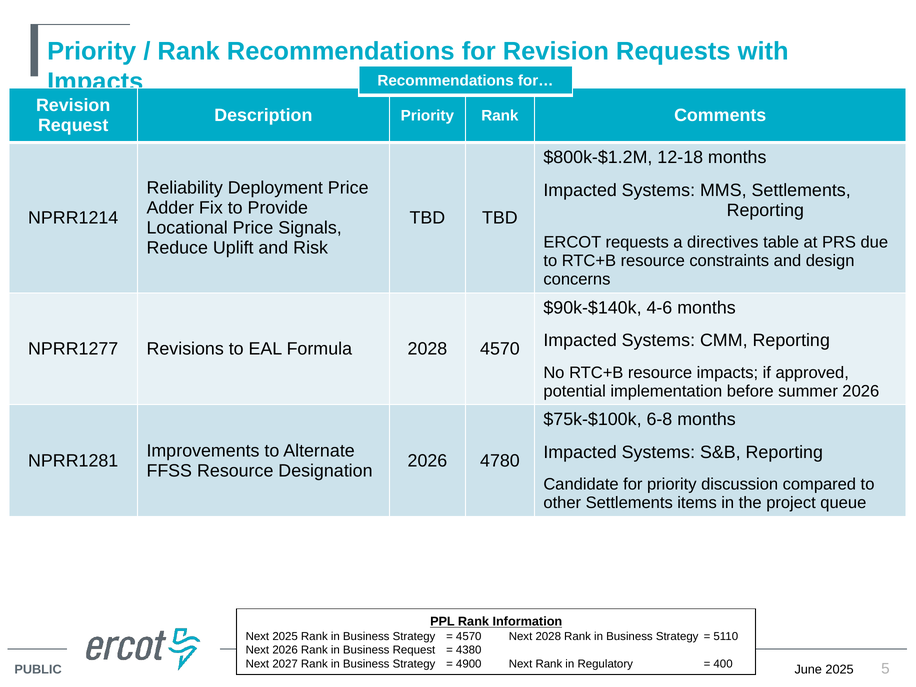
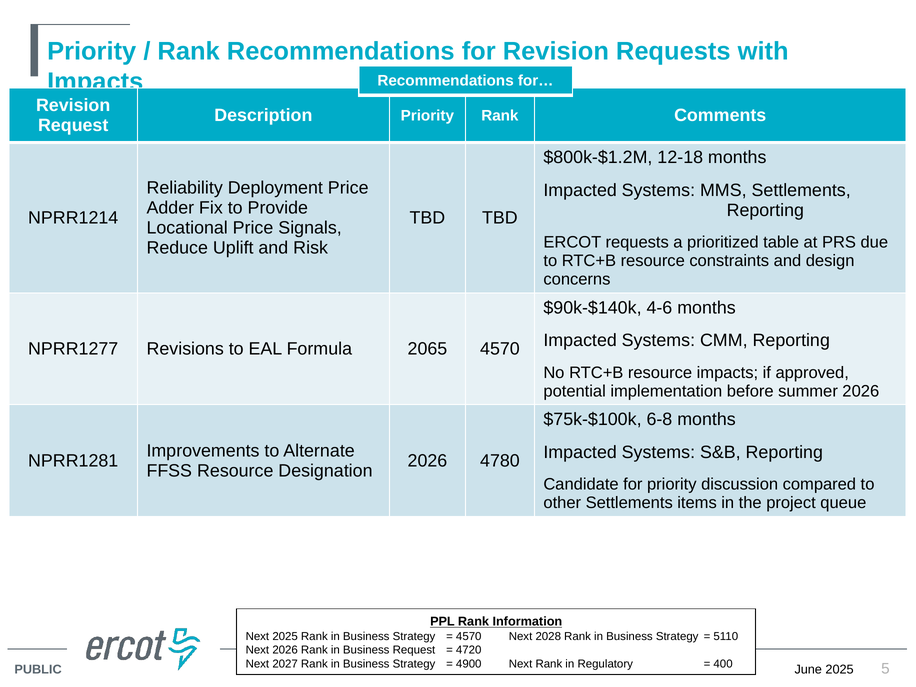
directives: directives -> prioritized (723, 242)
Formula 2028: 2028 -> 2065 (427, 349)
4380: 4380 -> 4720 (469, 650)
